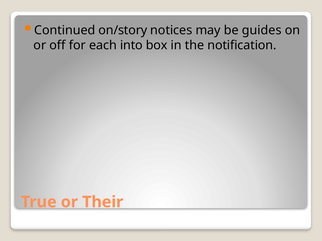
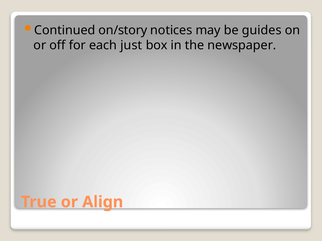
into: into -> just (131, 45)
notification: notification -> newspaper (242, 45)
Their: Their -> Align (103, 202)
